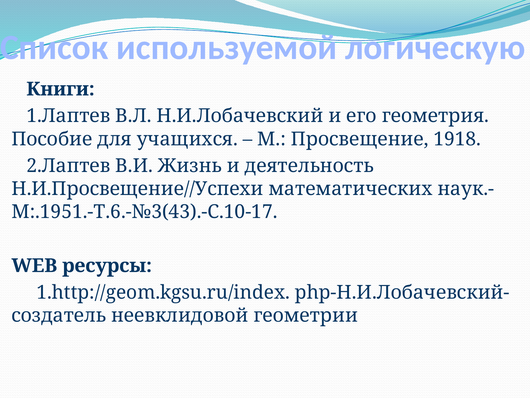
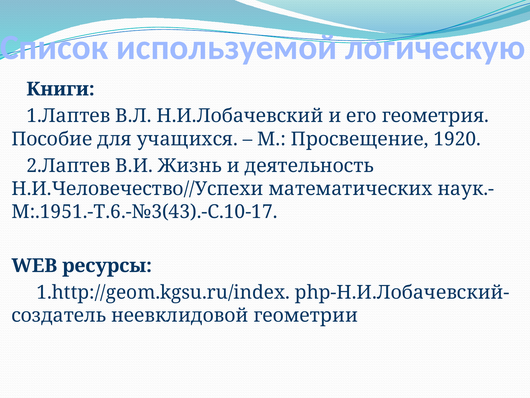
1918: 1918 -> 1920 (457, 139)
Н.И.Просвещение//Успехи: Н.И.Просвещение//Успехи -> Н.И.Человечество//Успехи (137, 189)
